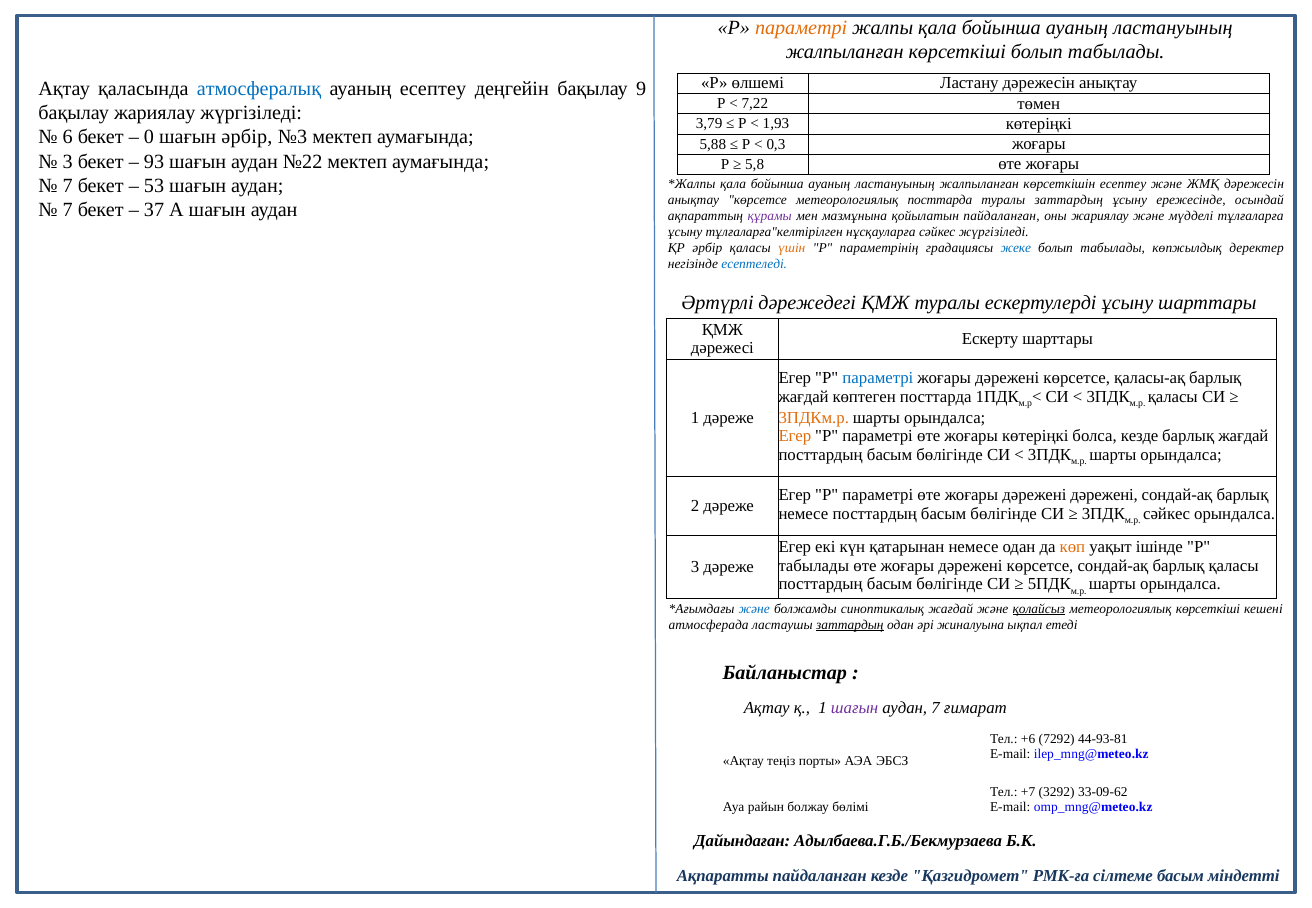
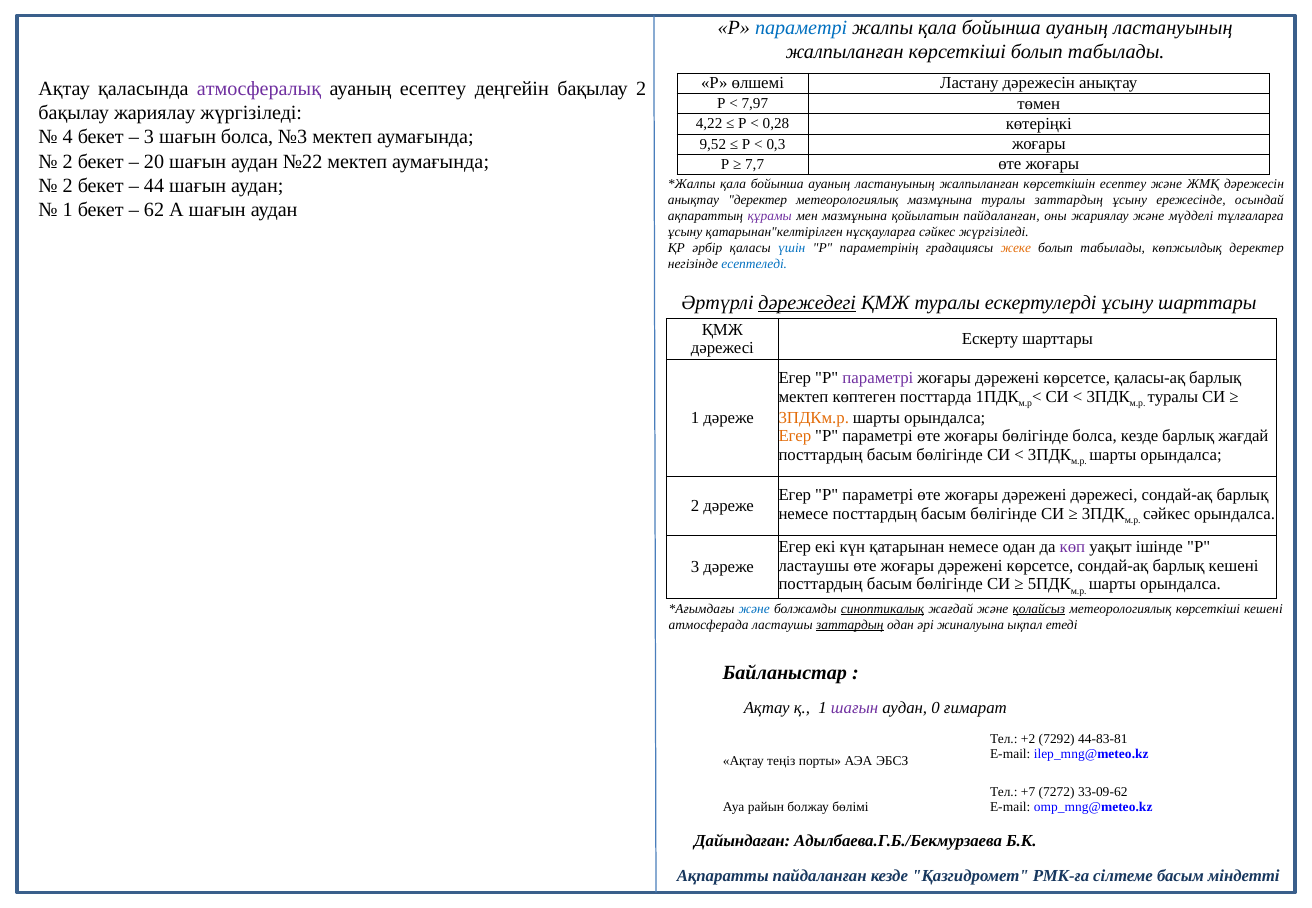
параметрі colour: orange -> blue (801, 28)
атмосфералық colour: blue -> purple (259, 89)
бақылау 9: 9 -> 2 (641, 89)
7,22: 7,22 -> 7,97 (755, 104)
3,79: 3,79 -> 4,22 (709, 124)
1,93: 1,93 -> 0,28 (776, 124)
6: 6 -> 4 (68, 137)
0: 0 -> 3 (149, 137)
шағын әрбір: әрбір -> болса (247, 137)
5,88: 5,88 -> 9,52 (713, 144)
3: 3 -> 2 (68, 161)
93: 93 -> 20 (154, 161)
5,8: 5,8 -> 7,7 (755, 164)
7: 7 -> 2 (68, 186)
53: 53 -> 44 (154, 186)
анықтау көрсетсе: көрсетсе -> деректер (758, 200)
метеорологиялық посттарда: посттарда -> мазмұнына (940, 200)
7: 7 -> 1 (68, 210)
37: 37 -> 62 (154, 210)
тұлғаларға"келтірілген: тұлғаларға"келтірілген -> қатарынан"келтірілген (774, 232)
үшін colour: orange -> blue (792, 248)
жеке colour: blue -> orange (1016, 248)
дәрежедегі underline: none -> present (807, 303)
параметрі colour: blue -> purple (878, 378)
жағдай: жағдай -> мектеп (803, 397)
қаласы: қаласы -> туралы (1173, 397)
жоғары көтеріңкі: көтеріңкі -> бөлігінде (1035, 437)
дәрежені дәрежені: дәрежені -> дәрежесі (1104, 496)
көп colour: orange -> purple (1072, 547)
табылады: табылады -> ластаушы (814, 566)
барлық қаласы: қаласы -> кешені (1234, 566)
синоптикалық underline: none -> present (883, 609)
аудан 7: 7 -> 0 (936, 708)
+6: +6 -> +2 (1028, 739)
44-93-81: 44-93-81 -> 44-83-81 (1103, 739)
3292: 3292 -> 7272 (1057, 792)
